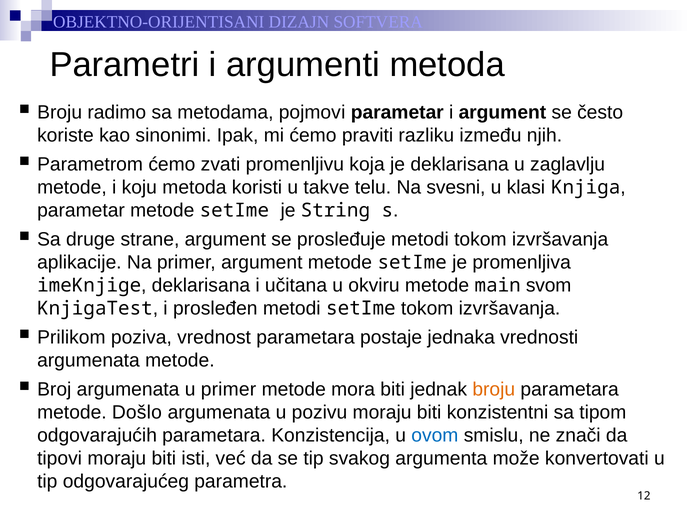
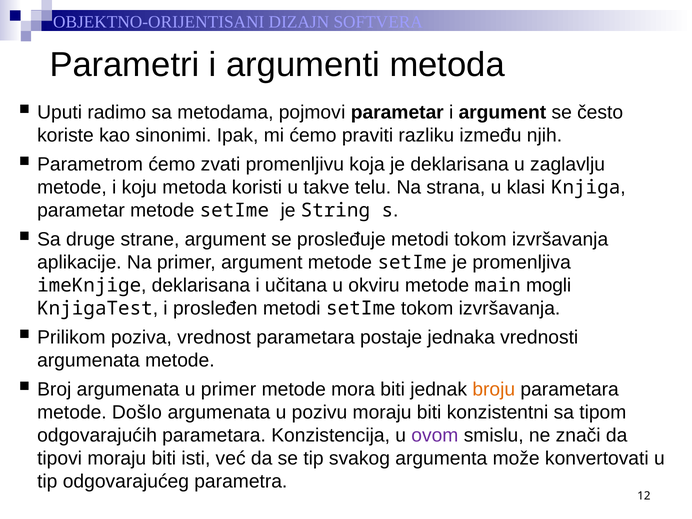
Broju: Broju -> Uputi (60, 112)
svesni: svesni -> strana (456, 187)
svom: svom -> mogli (549, 285)
ovom colour: blue -> purple (435, 435)
